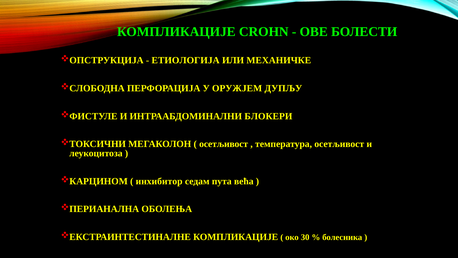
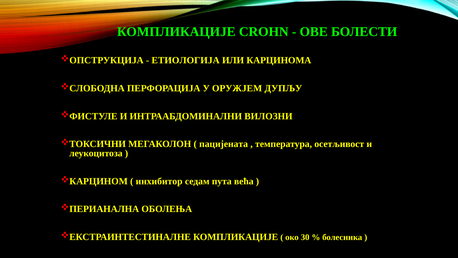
МЕХАНИЧКЕ: МЕХАНИЧКЕ -> КАРЦИНОМА (279, 60)
БЛОКЕРИ: БЛОКЕРИ -> ВИЛОЗНИ (268, 116)
осетљивост: осетљивост -> пацијената (224, 144)
